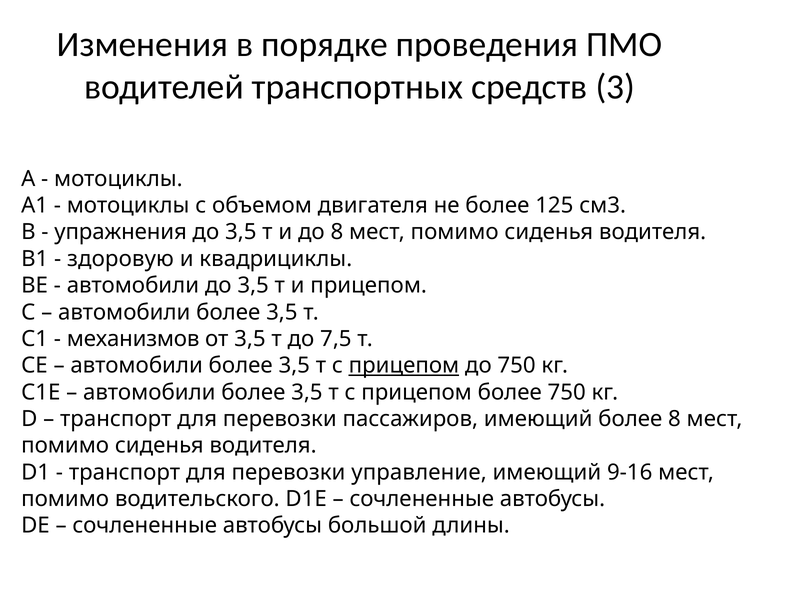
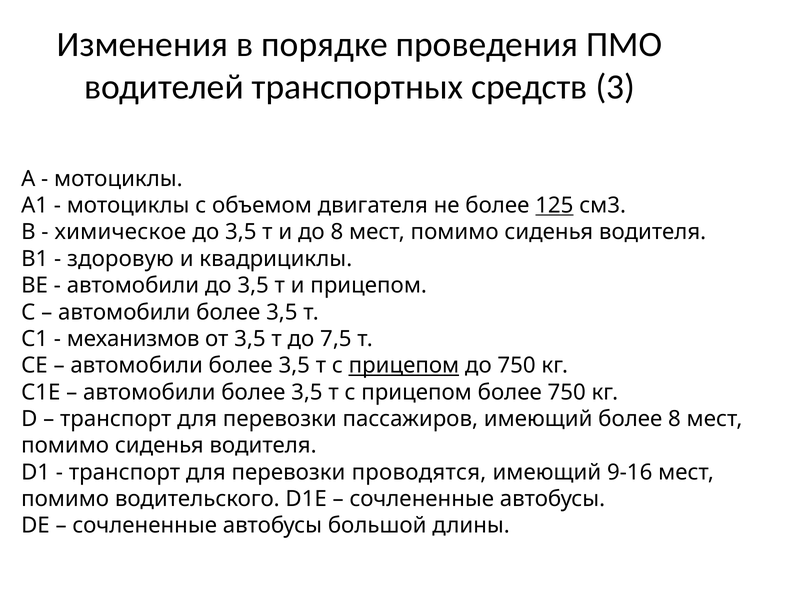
125 underline: none -> present (554, 205)
упражнения: упражнения -> химическое (120, 232)
управление: управление -> проводятся (419, 472)
